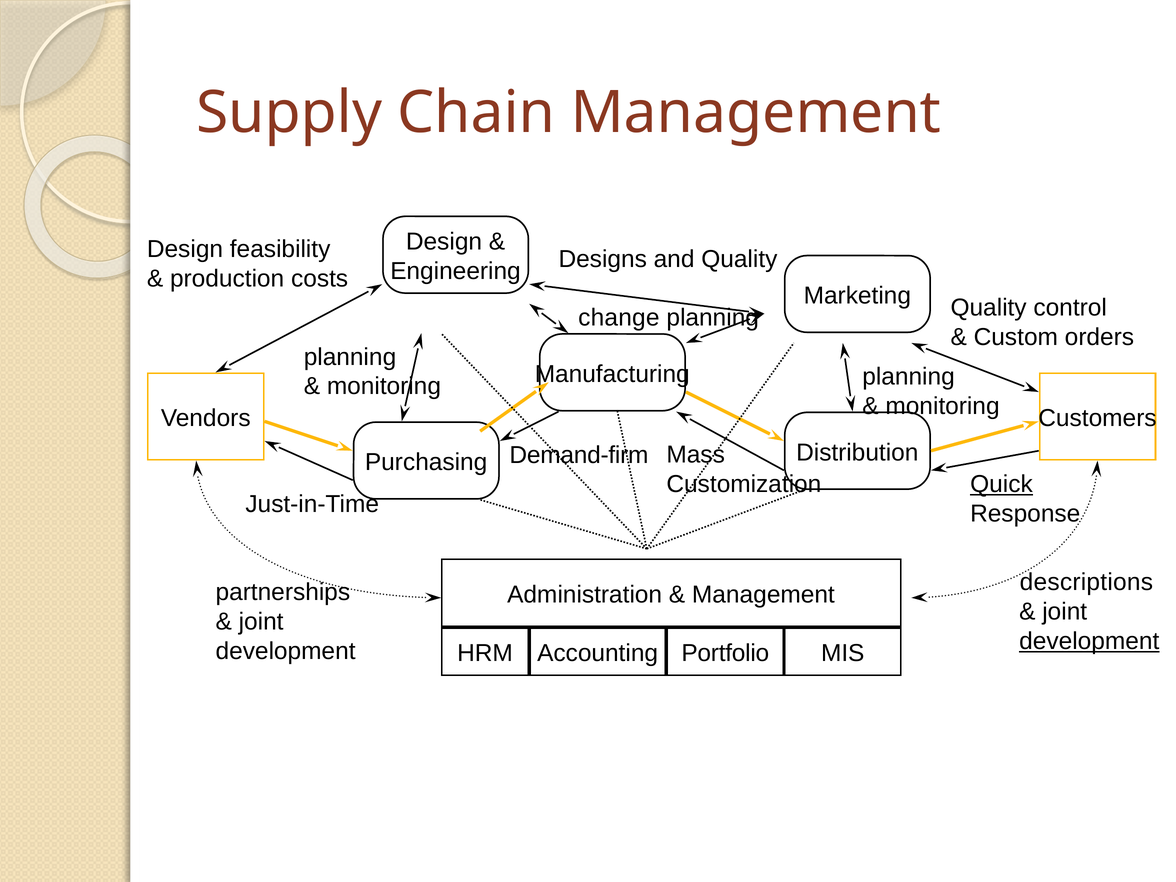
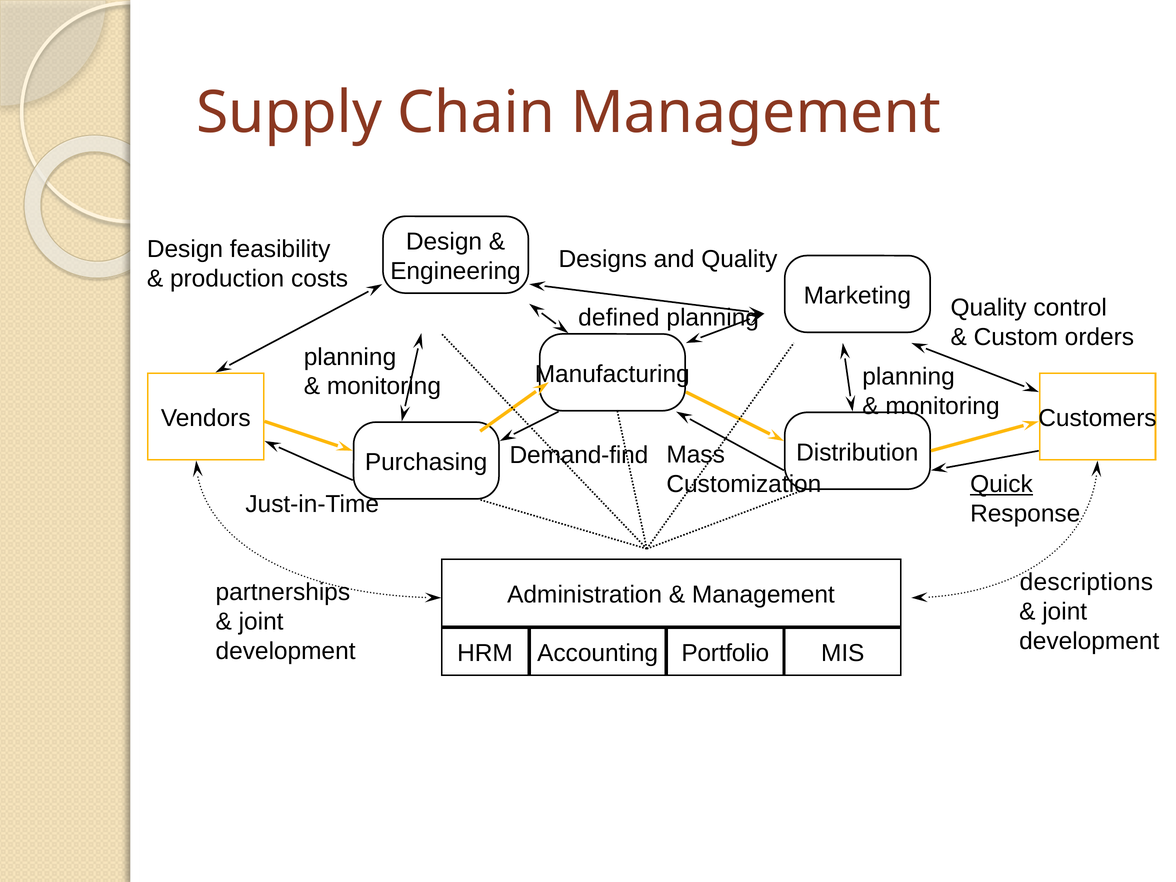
change: change -> defined (619, 318)
Demand-firm: Demand-firm -> Demand-find (579, 455)
development underline: present -> none (1089, 641)
